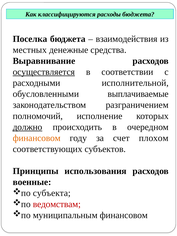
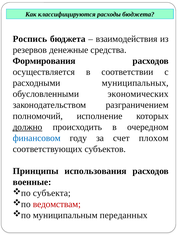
Поселка: Поселка -> Роспись (30, 39)
местных: местных -> резервов (30, 50)
Выравнивание: Выравнивание -> Формирования (44, 61)
осуществляется underline: present -> none (44, 72)
исполнительной: исполнительной -> муниципальных (135, 83)
выплачиваемые: выплачиваемые -> экономических (138, 94)
финансовом colour: orange -> blue (37, 138)
муниципальным финансовом: финансовом -> переданных (124, 215)
